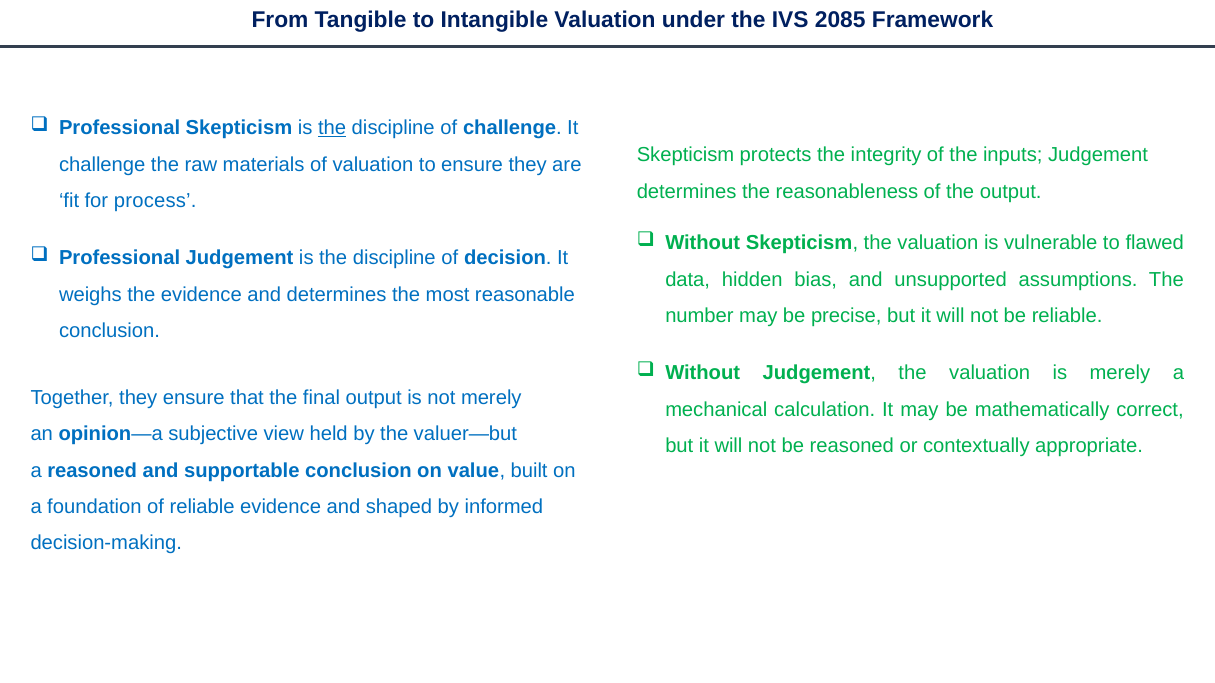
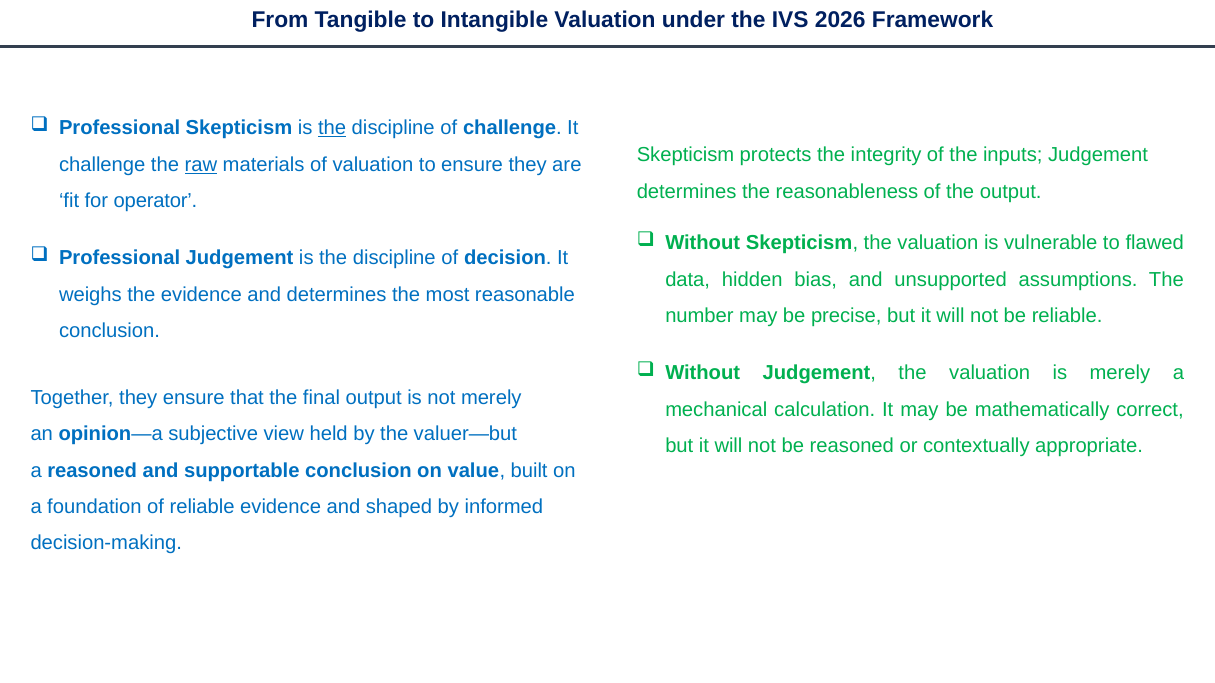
2085: 2085 -> 2026 (840, 20)
raw underline: none -> present (201, 165)
process: process -> operator (155, 201)
